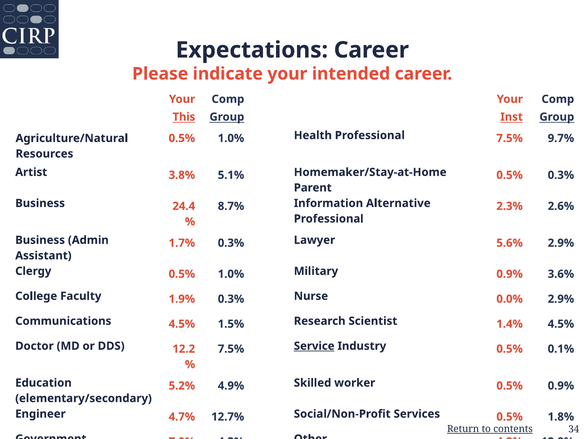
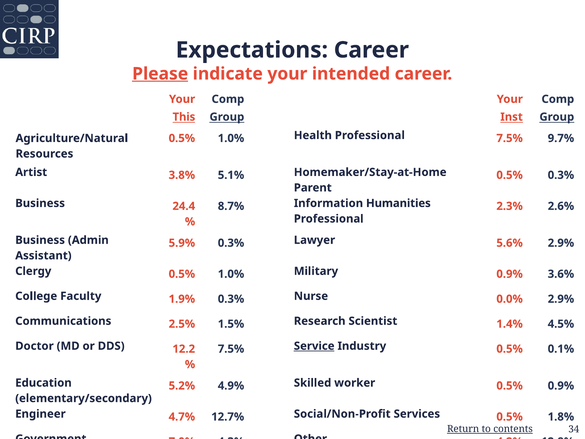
Please underline: none -> present (160, 74)
Alternative: Alternative -> Humanities (398, 203)
1.7%: 1.7% -> 5.9% (182, 243)
Communications 4.5%: 4.5% -> 2.5% (182, 324)
